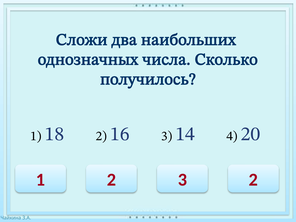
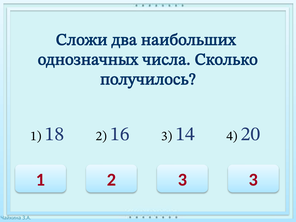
1 2: 2 -> 3 (253, 180)
